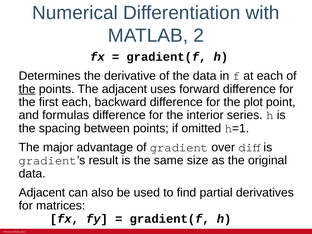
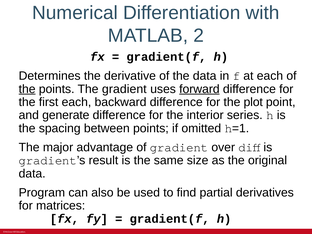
The adjacent: adjacent -> gradient (124, 89)
forward underline: none -> present (199, 89)
formulas: formulas -> generate (66, 115)
Adjacent: Adjacent -> Program (42, 193)
